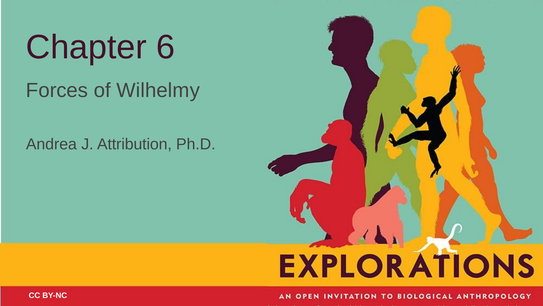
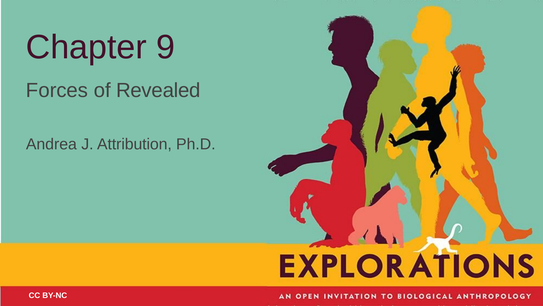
6: 6 -> 9 (165, 47)
Wilhelmy: Wilhelmy -> Revealed (158, 90)
